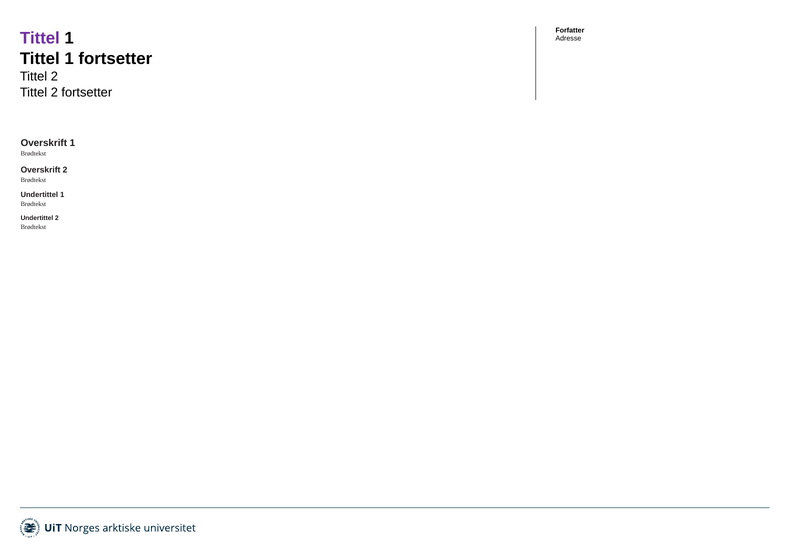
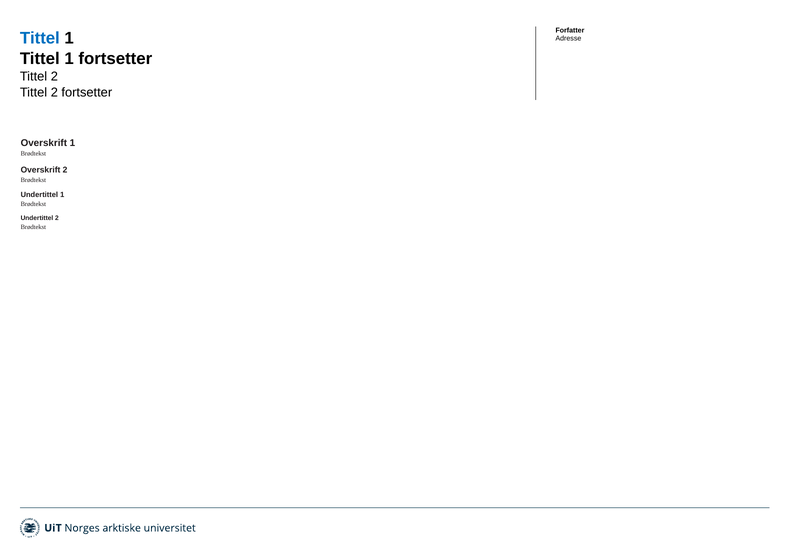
Tittel colour: purple -> blue (40, 38)
